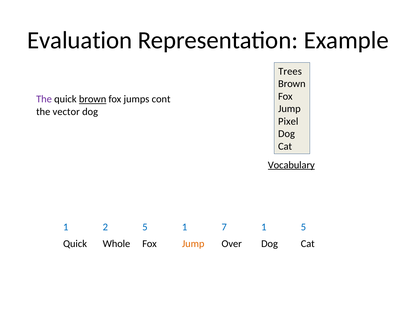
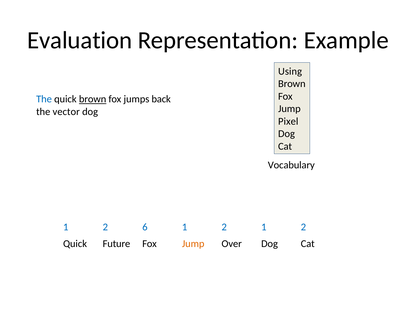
Trees: Trees -> Using (290, 71)
The colour: purple -> blue (44, 99)
cont: cont -> back (161, 99)
Vocabulary underline: present -> none (291, 165)
2 5: 5 -> 6 (145, 227)
7: 7 -> 2 (224, 227)
5: 5 -> 2 (303, 227)
Whole: Whole -> Future (116, 244)
